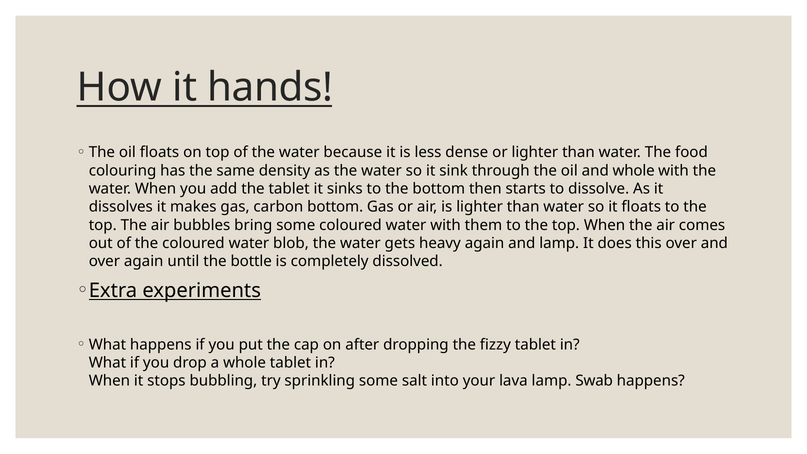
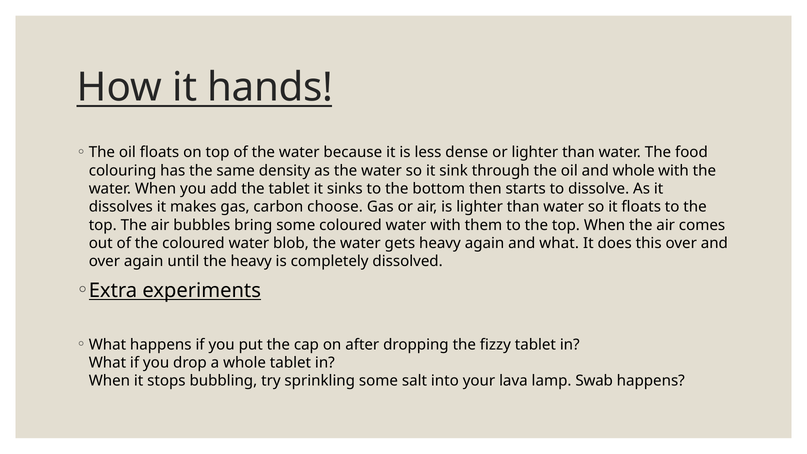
carbon bottom: bottom -> choose (335, 207)
and lamp: lamp -> what (559, 243)
the bottle: bottle -> heavy (251, 261)
